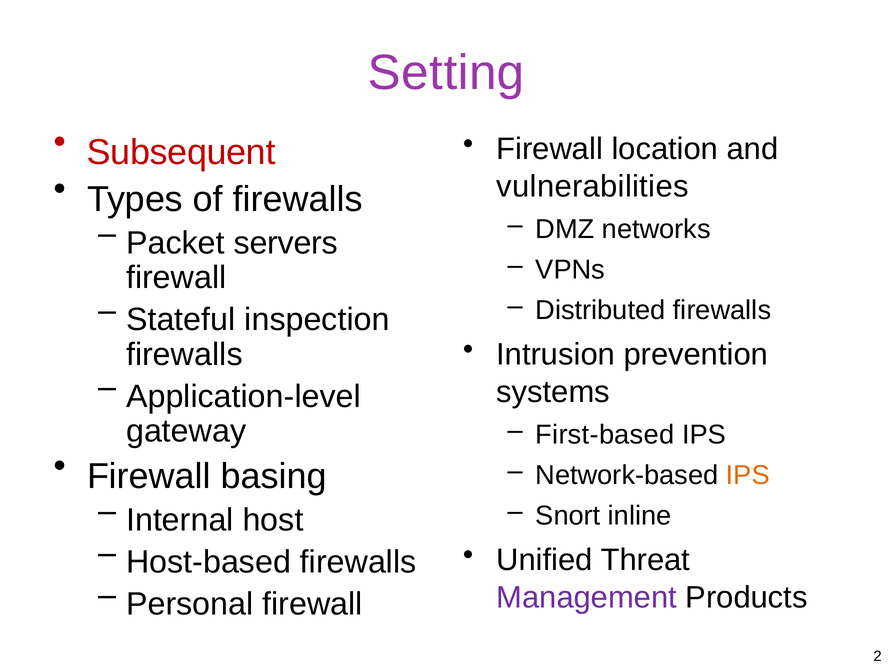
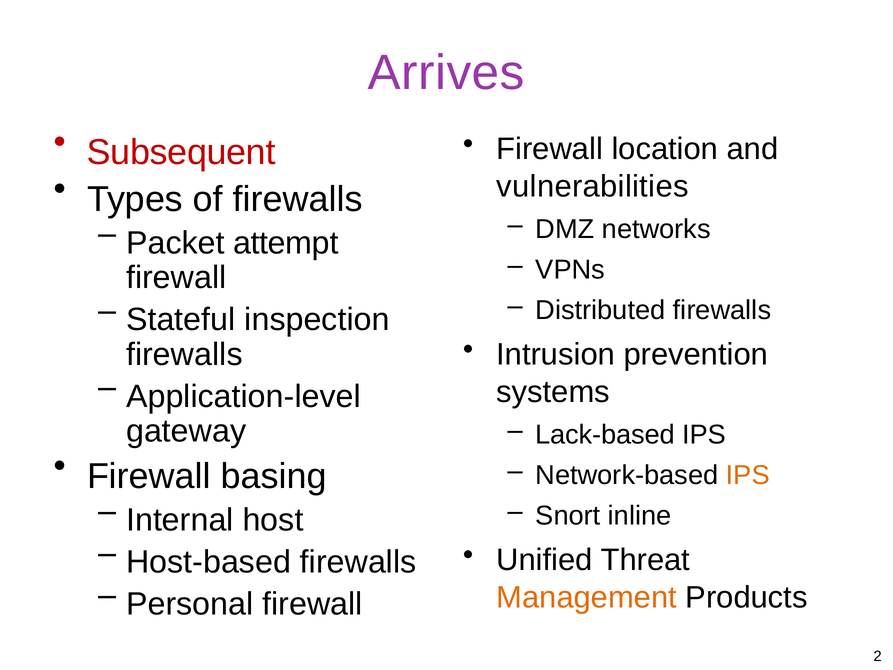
Setting: Setting -> Arrives (446, 73)
servers: servers -> attempt (286, 243)
First-based: First-based -> Lack-based (605, 434)
Management colour: purple -> orange (587, 597)
